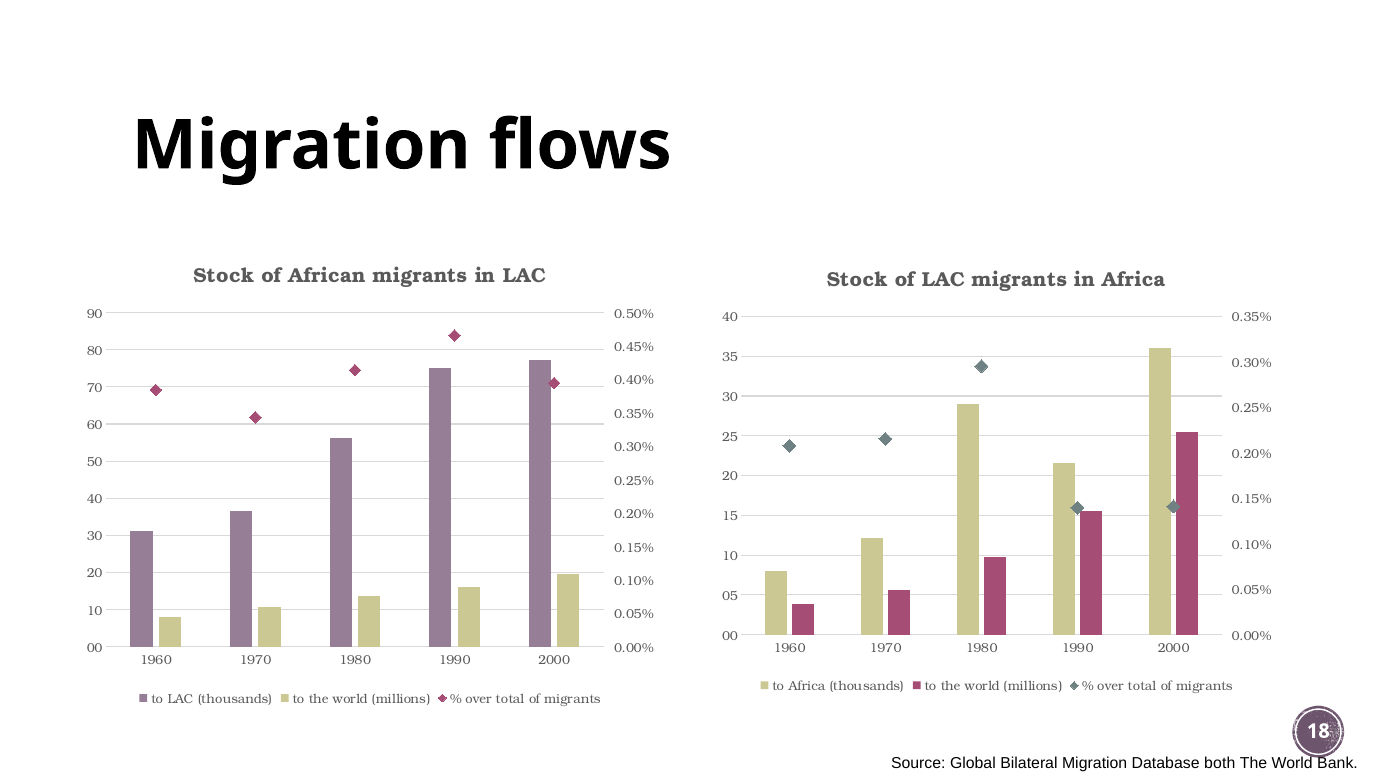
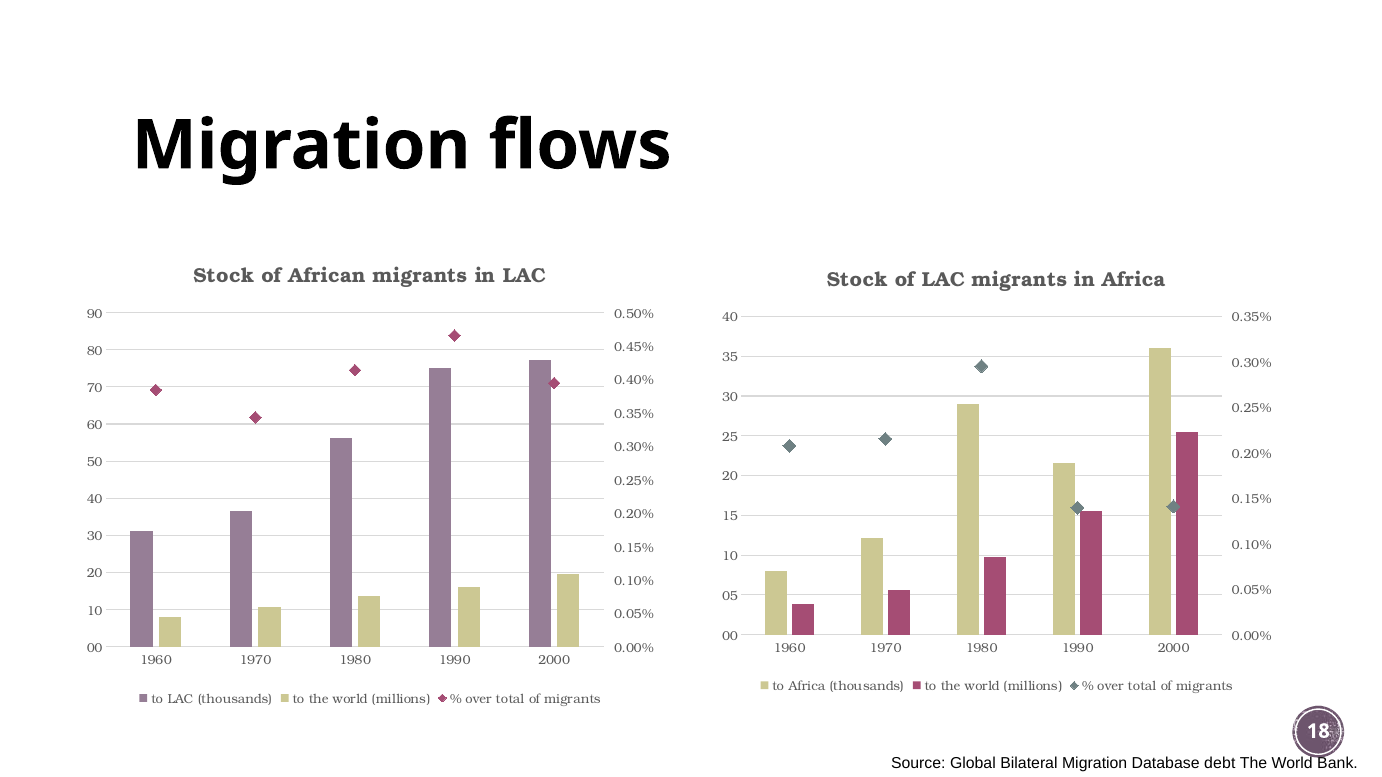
both: both -> debt (1220, 763)
